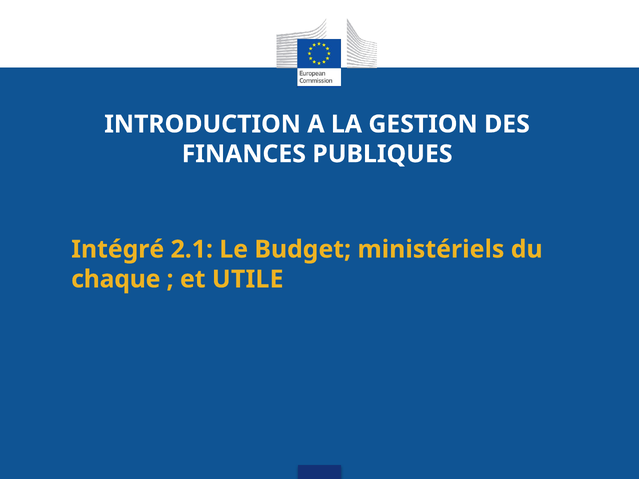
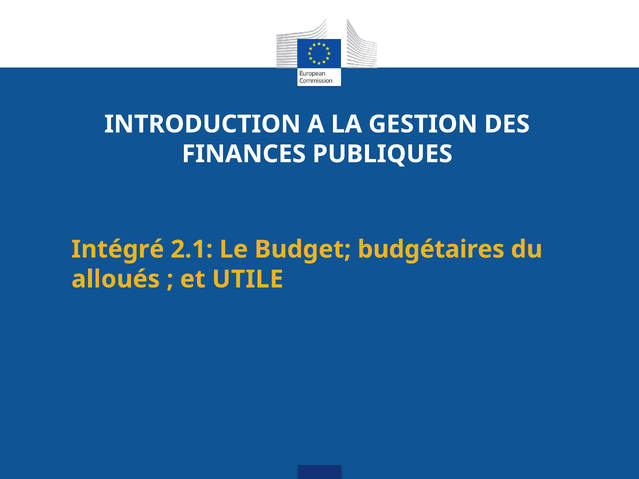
ministériels: ministériels -> budgétaires (431, 249)
chaque: chaque -> alloués (116, 279)
